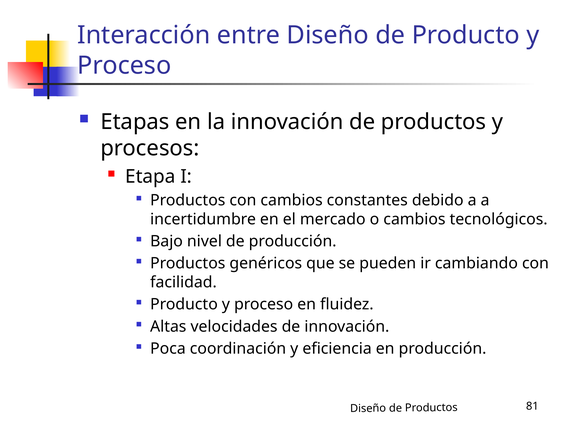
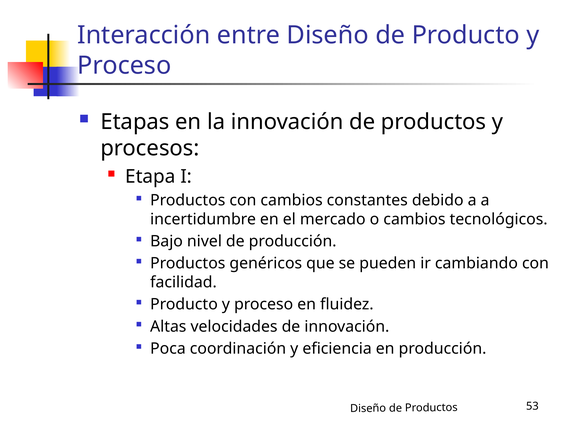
81: 81 -> 53 (532, 406)
